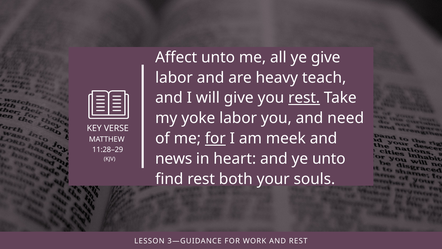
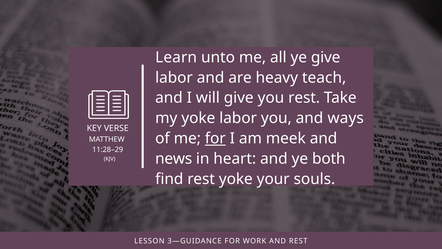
Affect: Affect -> Learn (176, 57)
rest underline: present -> none (304, 98)
need: need -> ways (346, 118)
ye unto: unto -> both (329, 159)
rest both: both -> yoke (236, 179)
